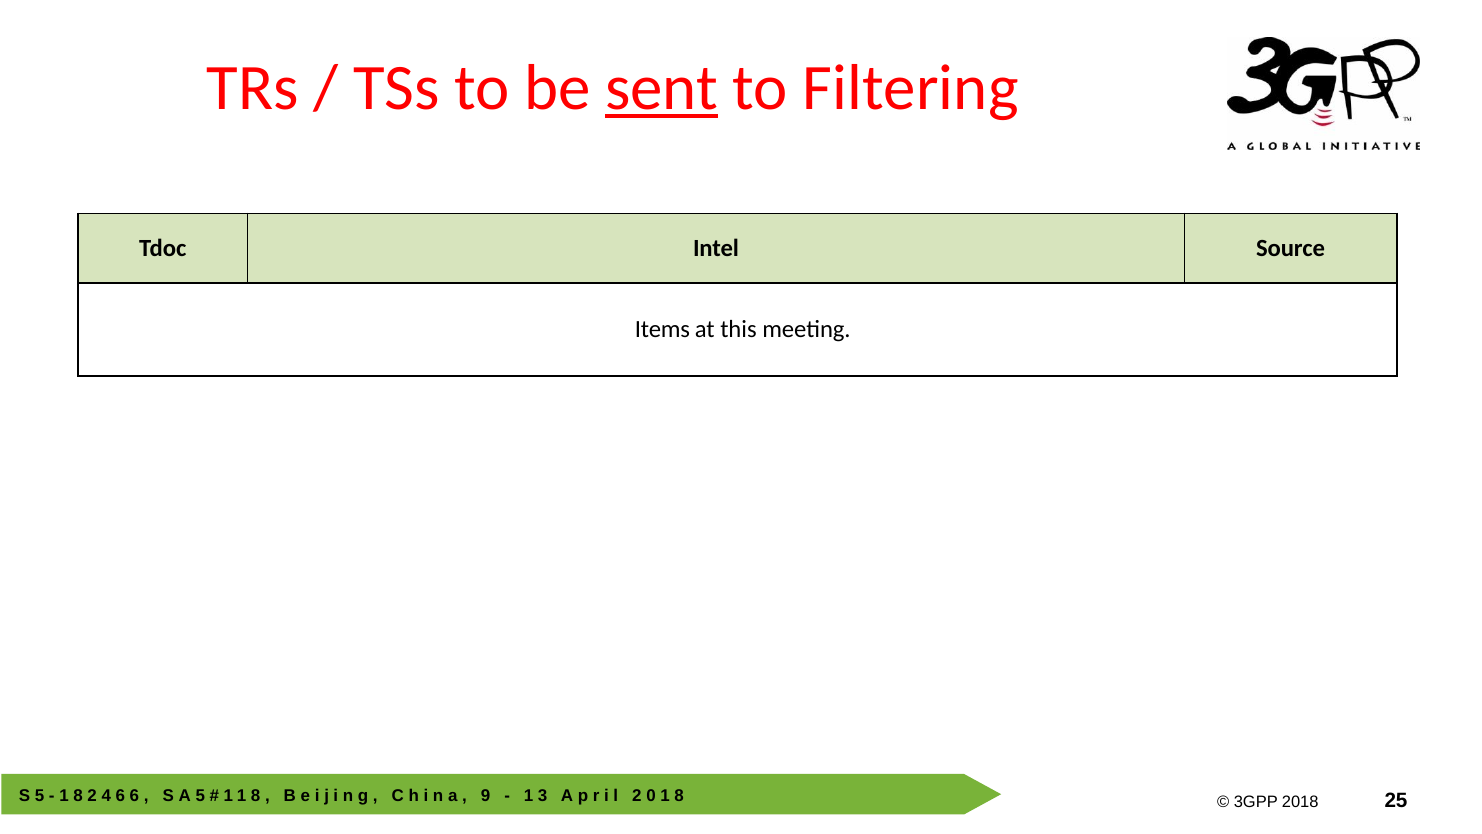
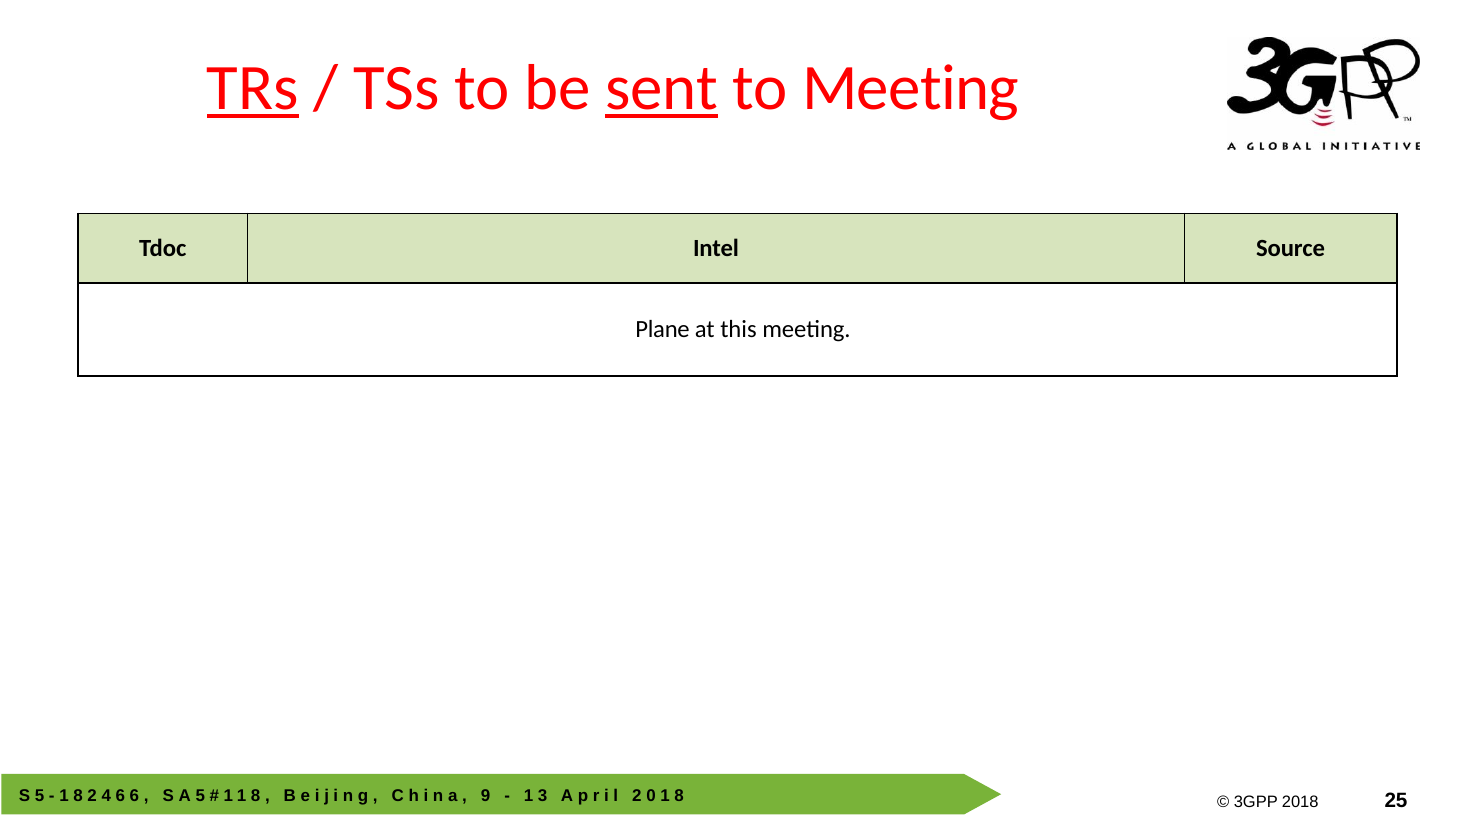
TRs underline: none -> present (253, 88)
to Filtering: Filtering -> Meeting (911, 88)
Items: Items -> Plane (663, 330)
